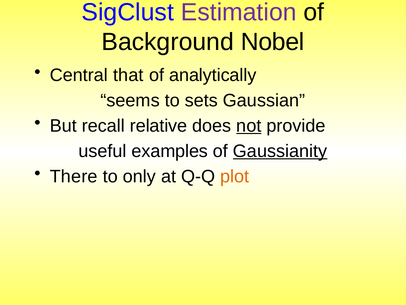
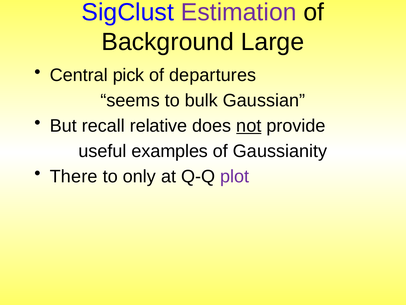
Nobel: Nobel -> Large (272, 42)
that: that -> pick (129, 75)
analytically: analytically -> departures (213, 75)
sets: sets -> bulk (201, 100)
Gaussianity underline: present -> none (280, 151)
plot colour: orange -> purple (235, 176)
